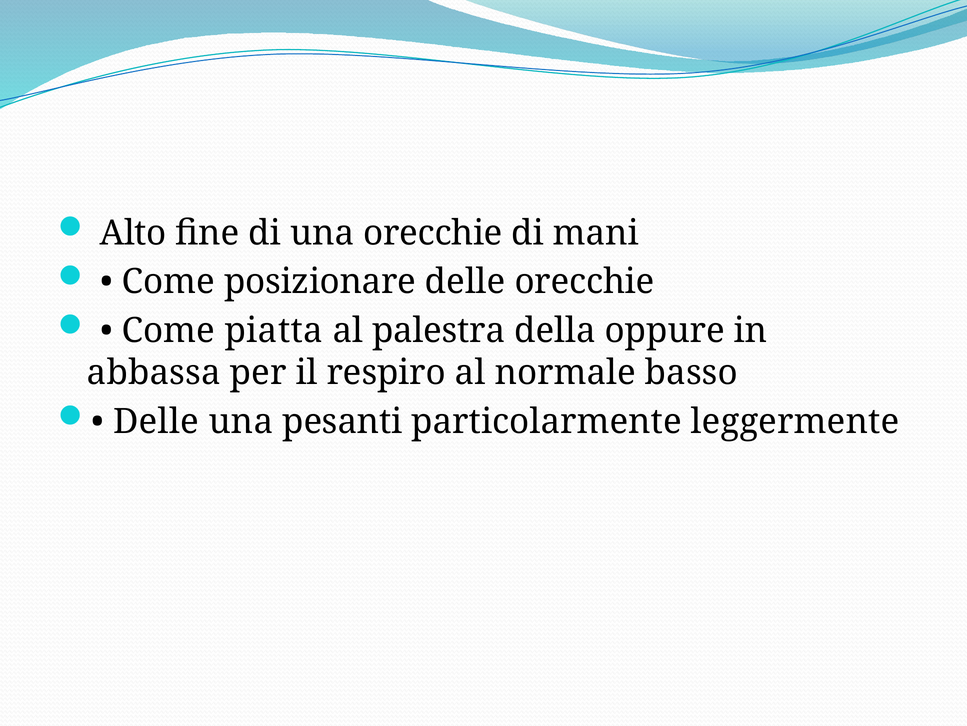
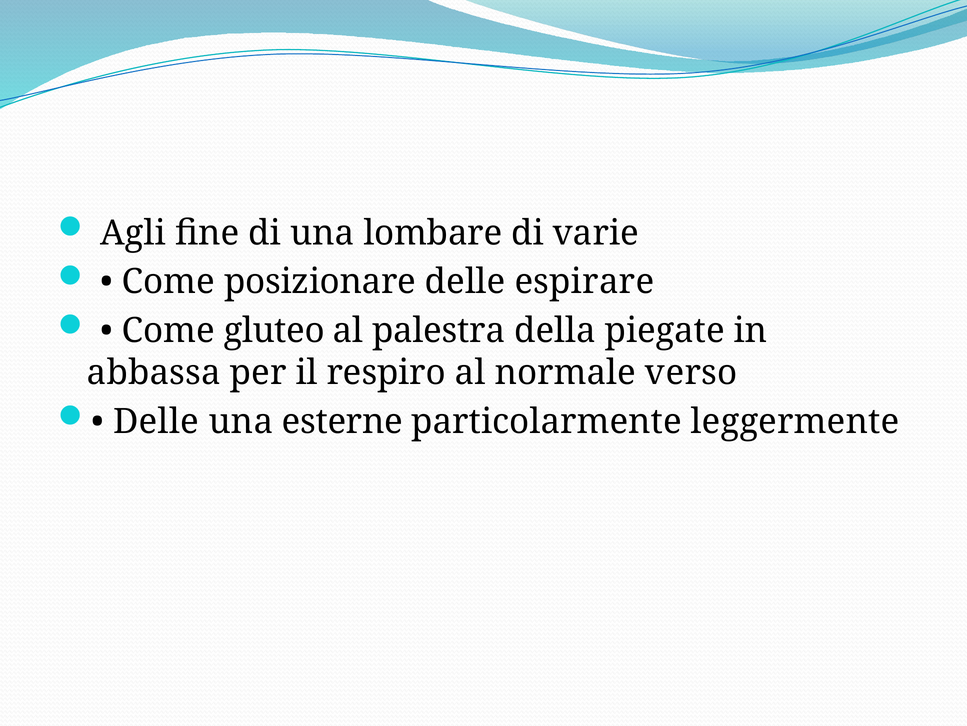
Alto: Alto -> Agli (133, 233)
una orecchie: orecchie -> lombare (433, 233)
mani: mani -> varie (596, 233)
delle orecchie: orecchie -> espirare (584, 282)
piatta: piatta -> gluteo (274, 331)
oppure: oppure -> piegate (665, 331)
basso: basso -> verso (691, 372)
pesanti: pesanti -> esterne (342, 421)
